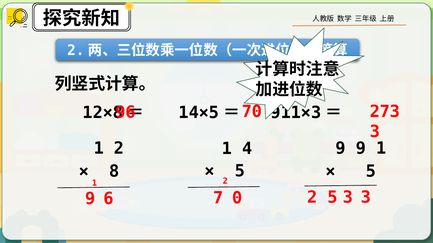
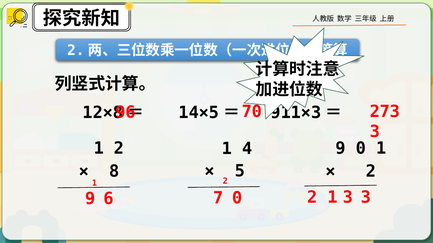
9 9: 9 -> 0 (361, 149)
5: 5 -> 2 (371, 172)
2 5: 5 -> 1 (333, 198)
